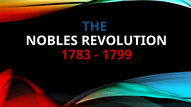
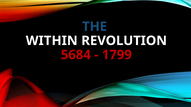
NOBLES: NOBLES -> WITHIN (52, 41)
1783: 1783 -> 5684 (76, 55)
